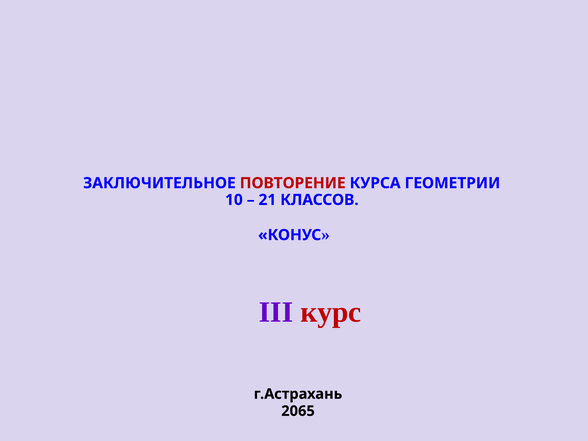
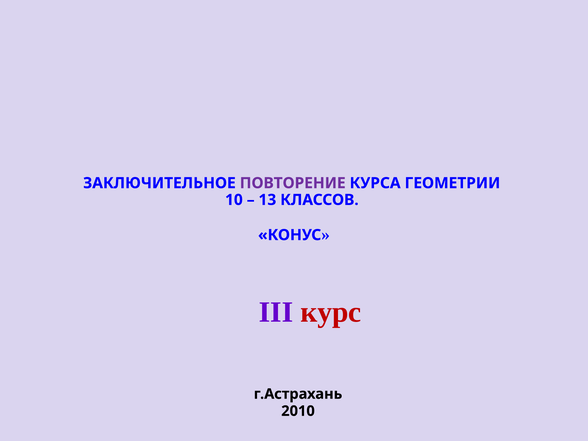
ПОВТОРЕНИЕ colour: red -> purple (293, 183)
21: 21 -> 13 (267, 200)
2065: 2065 -> 2010 (298, 411)
